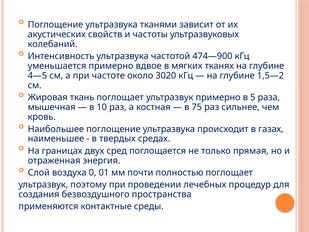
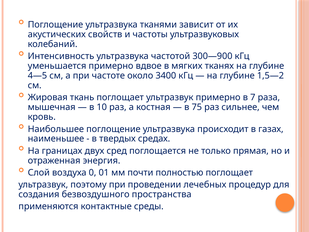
474—900: 474—900 -> 300—900 (212, 56)
3020: 3020 -> 3400 (166, 76)
5: 5 -> 7 (253, 97)
